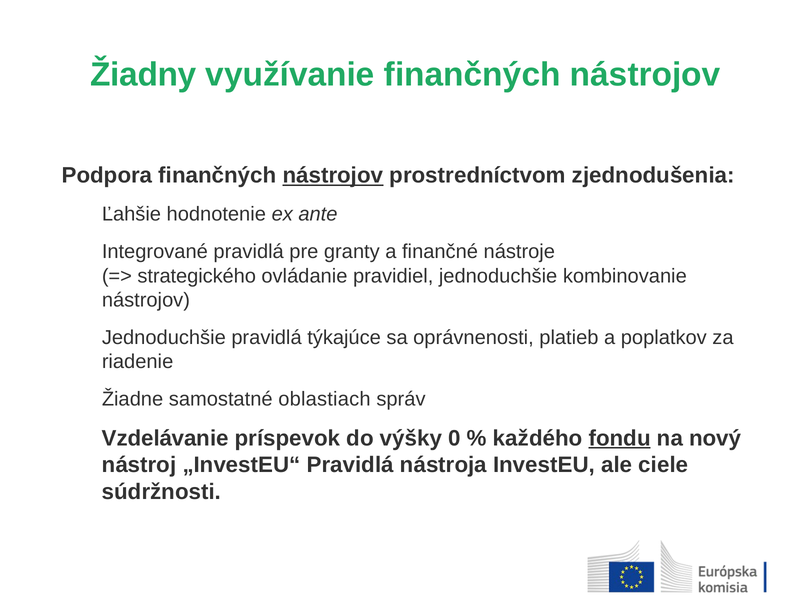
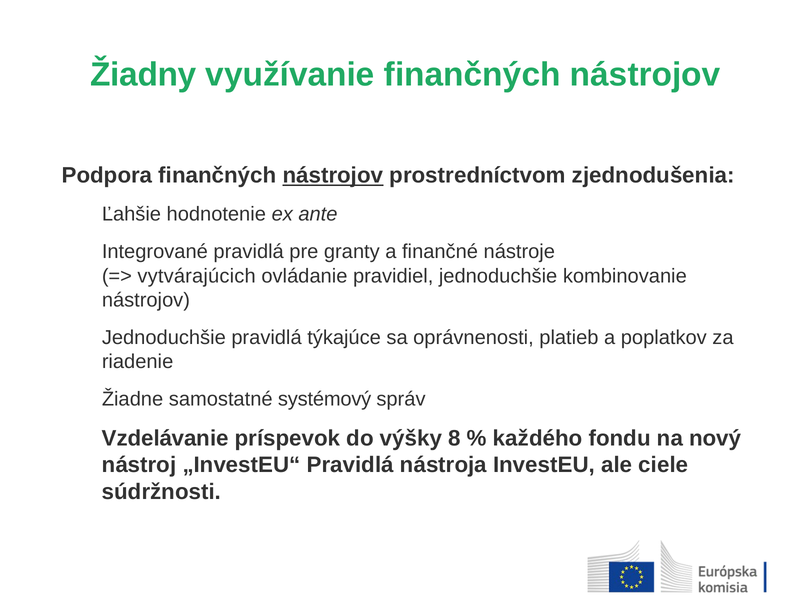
strategického: strategického -> vytvárajúcich (197, 276)
oblastiach: oblastiach -> systémový (325, 399)
0: 0 -> 8 (454, 438)
fondu underline: present -> none (620, 438)
